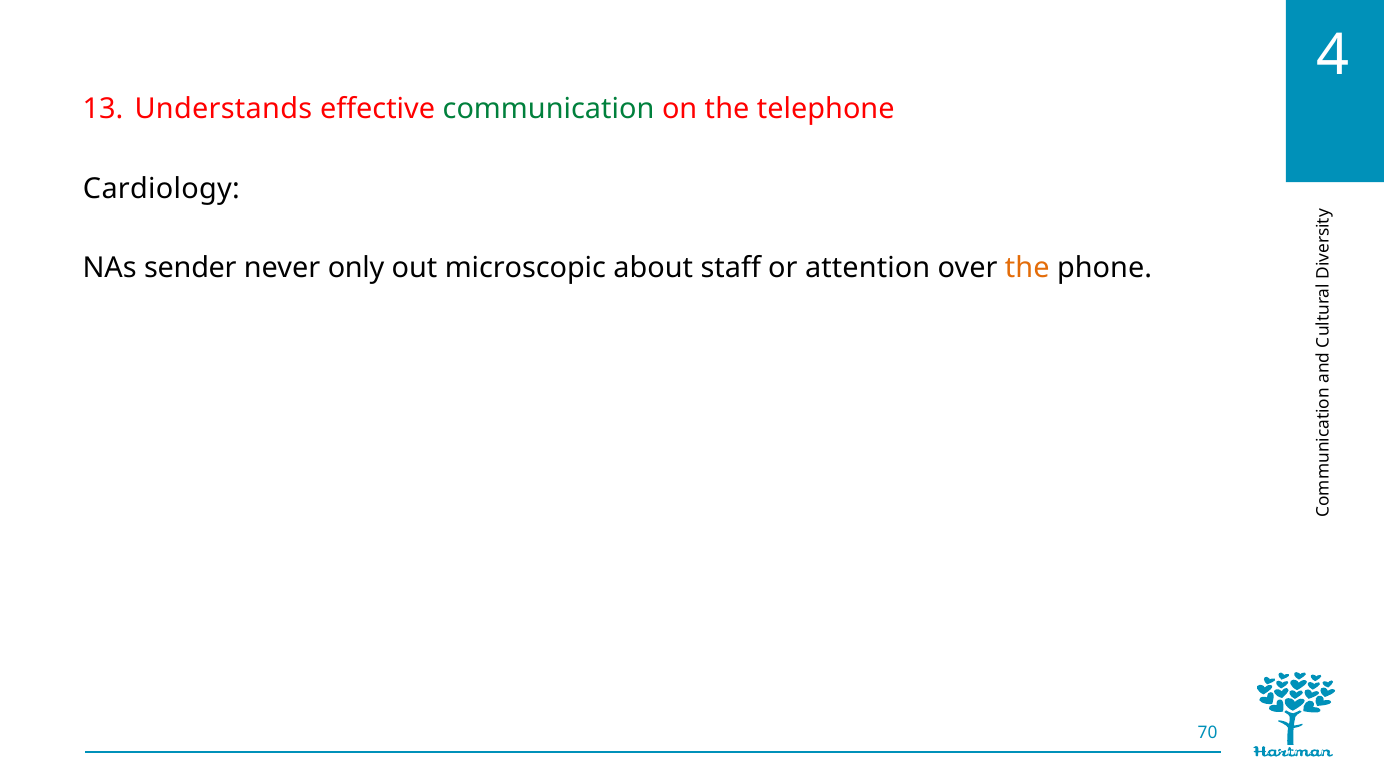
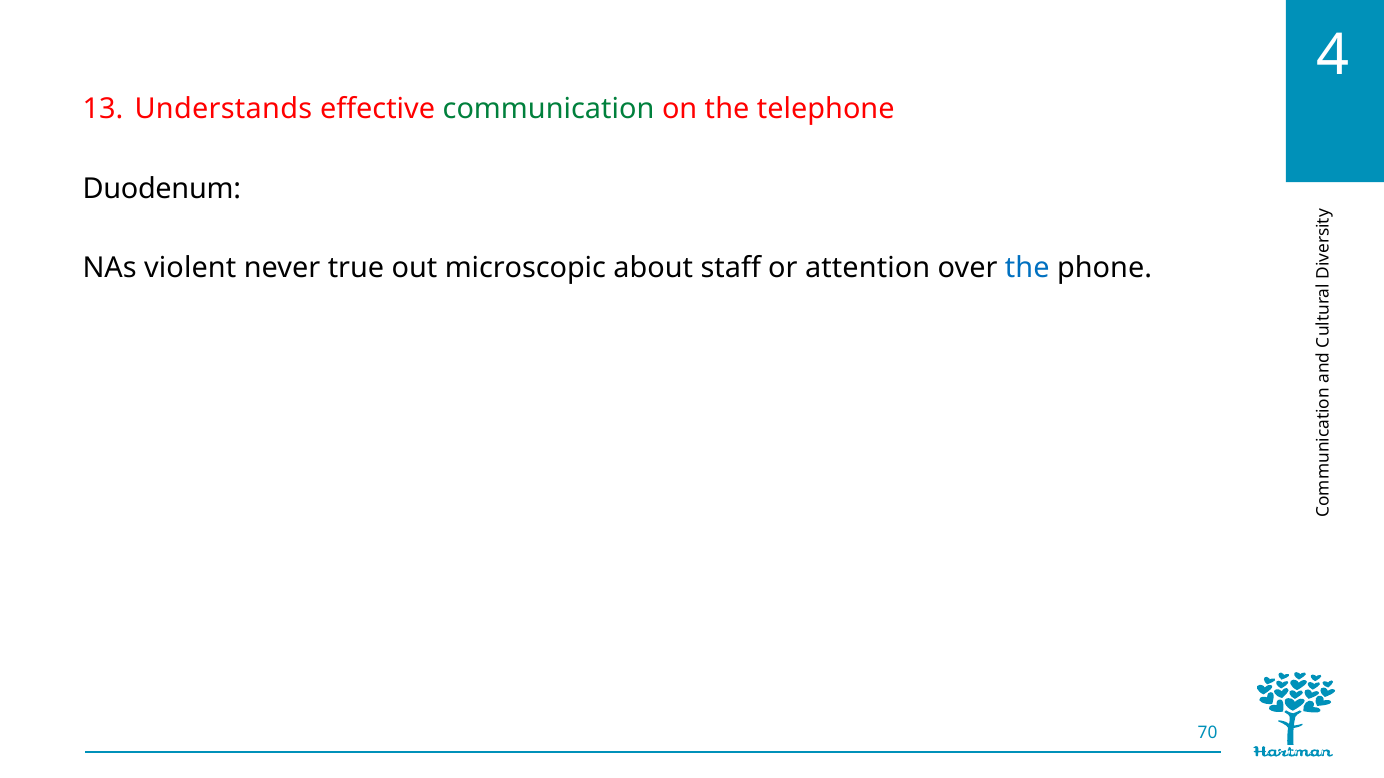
Cardiology: Cardiology -> Duodenum (162, 189)
sender: sender -> violent (190, 268)
only: only -> true (356, 268)
the colour: orange -> blue (1027, 268)
